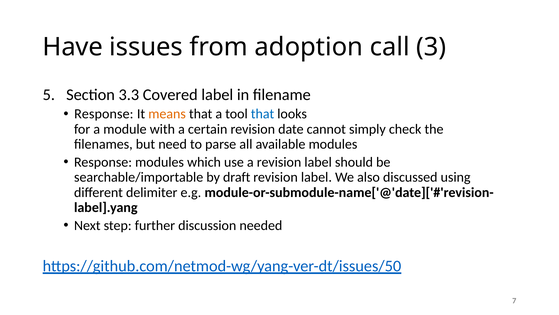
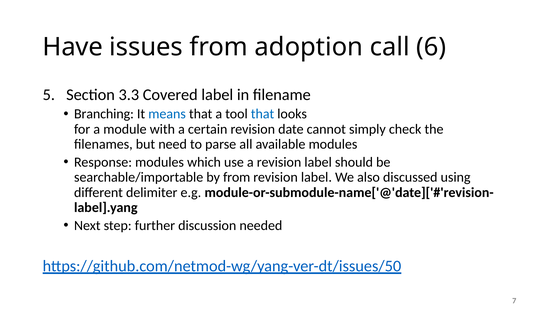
3: 3 -> 6 (431, 47)
Response: Response -> Branching (104, 114)
means colour: orange -> blue (167, 114)
by draft: draft -> from (237, 177)
